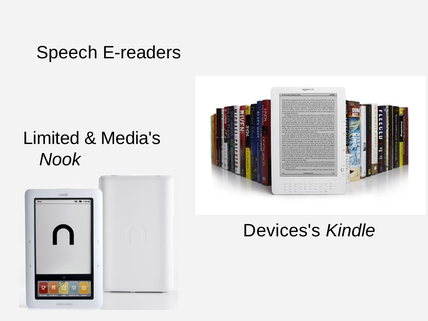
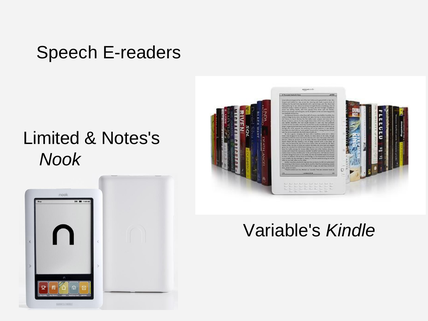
Media's: Media's -> Notes's (131, 138)
Devices's: Devices's -> Variable's (282, 231)
